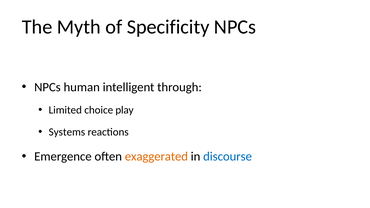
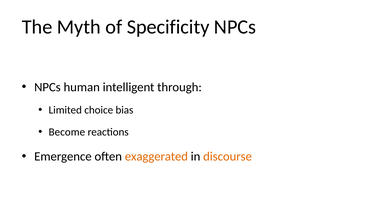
play: play -> bias (124, 110)
Systems: Systems -> Become (67, 132)
discourse colour: blue -> orange (228, 157)
